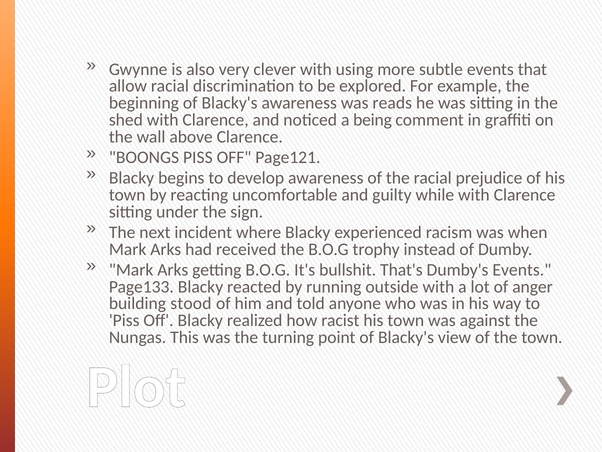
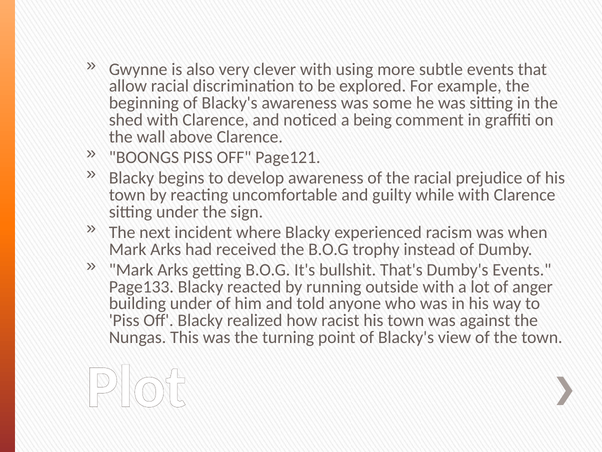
reads: reads -> some (392, 103)
building stood: stood -> under (191, 303)
